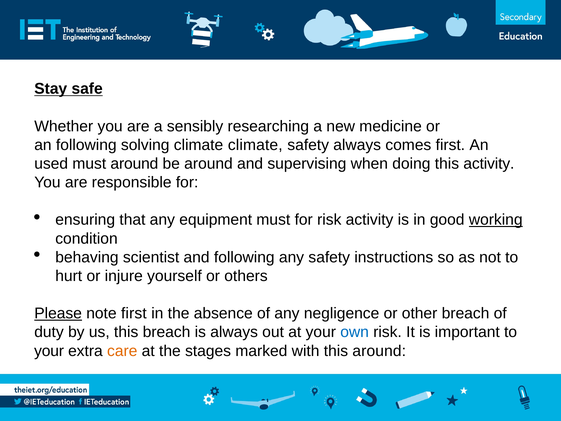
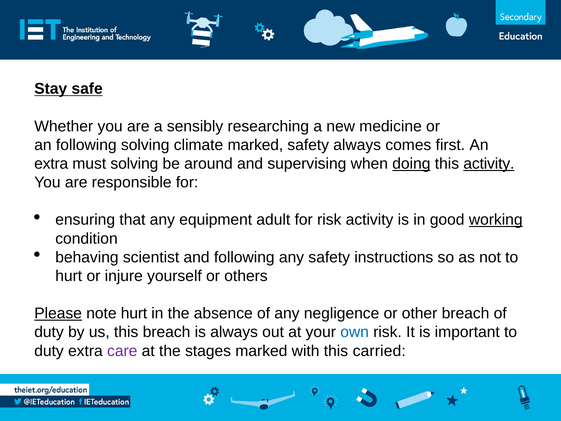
climate climate: climate -> marked (255, 145)
used: used -> extra (51, 164)
must around: around -> solving (134, 164)
doing underline: none -> present (411, 164)
activity underline: none -> present (489, 164)
equipment must: must -> adult (273, 220)
note first: first -> hurt (134, 313)
your: your -> duty (49, 351)
care colour: orange -> purple (122, 351)
this around: around -> carried (379, 351)
